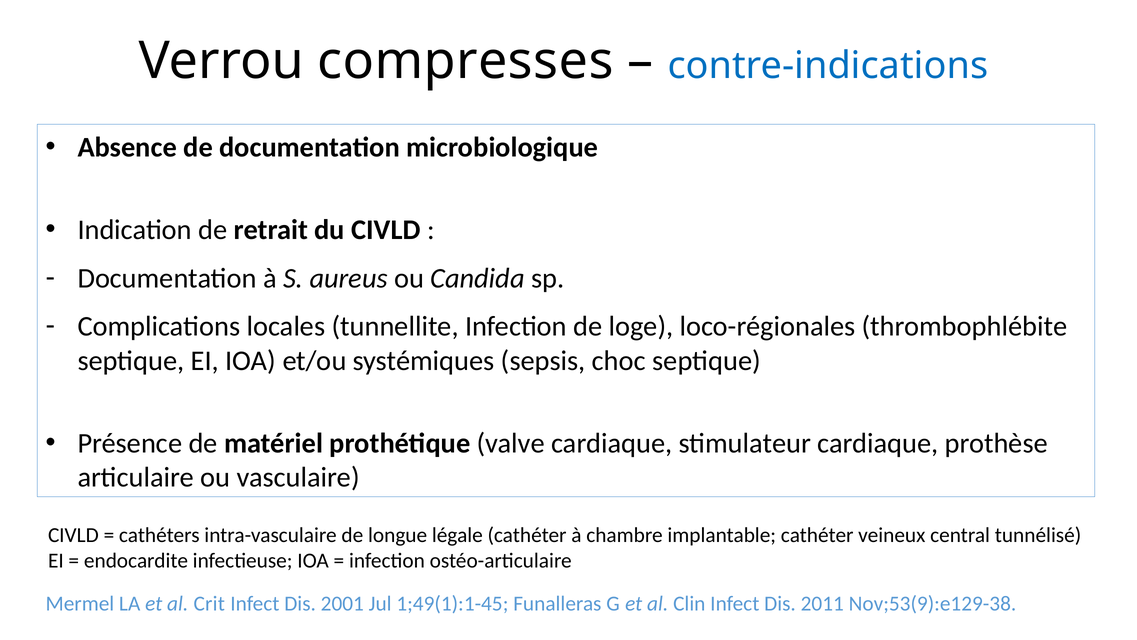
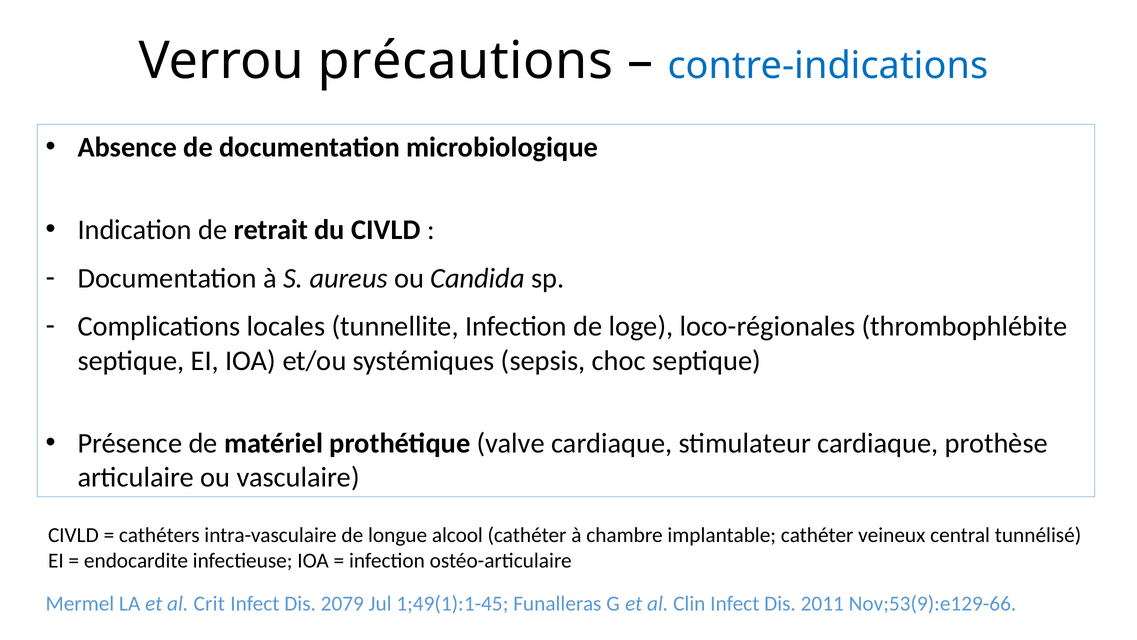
compresses: compresses -> précautions (465, 61)
légale: légale -> alcool (457, 535)
2001: 2001 -> 2079 (342, 603)
Nov;53(9):e129-38: Nov;53(9):e129-38 -> Nov;53(9):e129-66 (932, 603)
